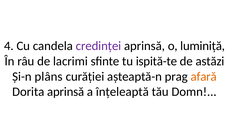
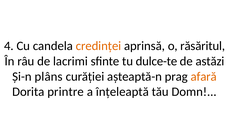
credinței colour: purple -> orange (98, 46)
luminiță: luminiță -> răsăritul (203, 46)
ispită-te: ispită-te -> dulce-te (156, 61)
Dorita aprinsă: aprinsă -> printre (66, 92)
